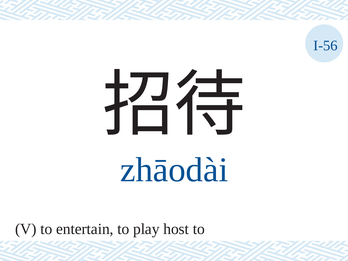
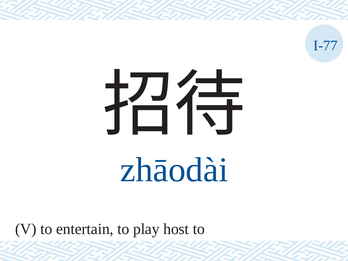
I-56: I-56 -> I-77 (326, 46)
